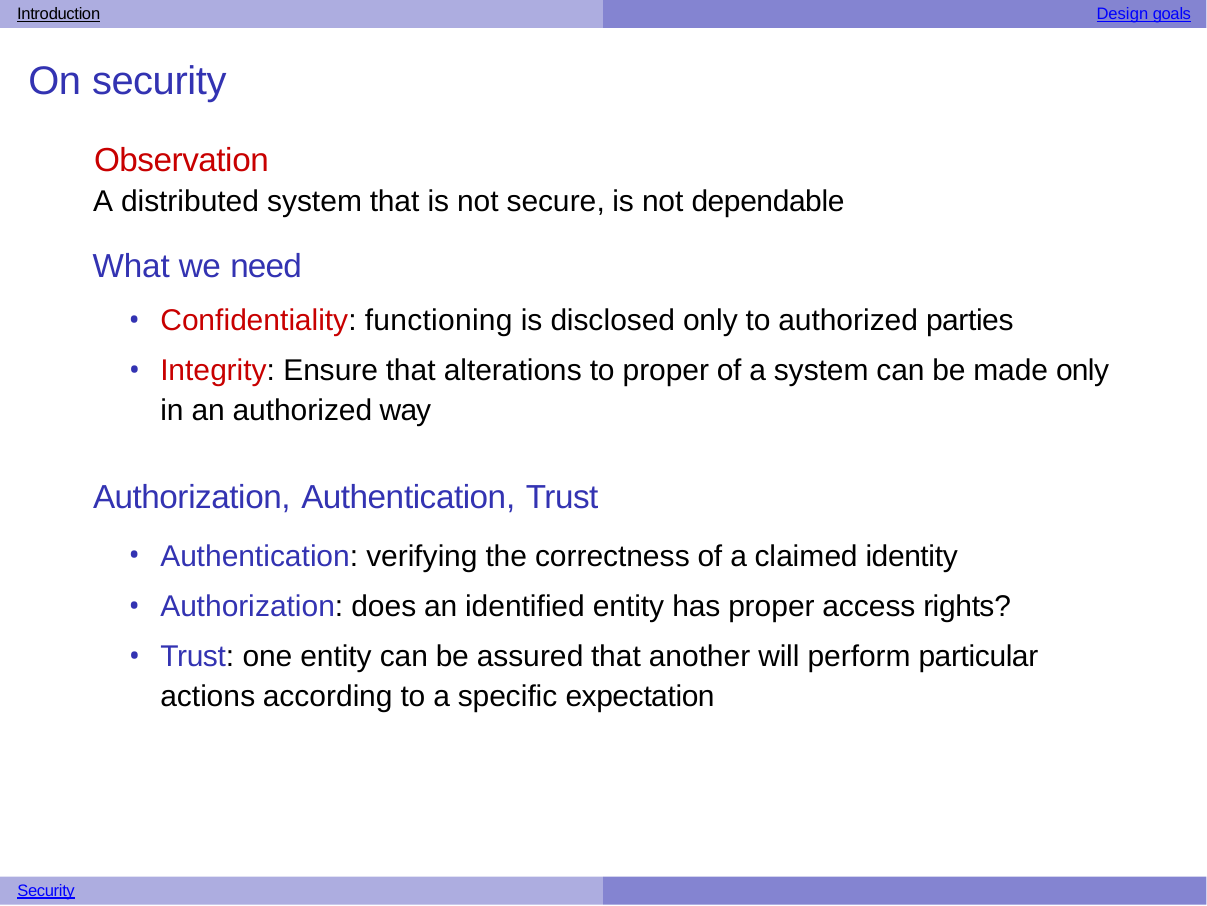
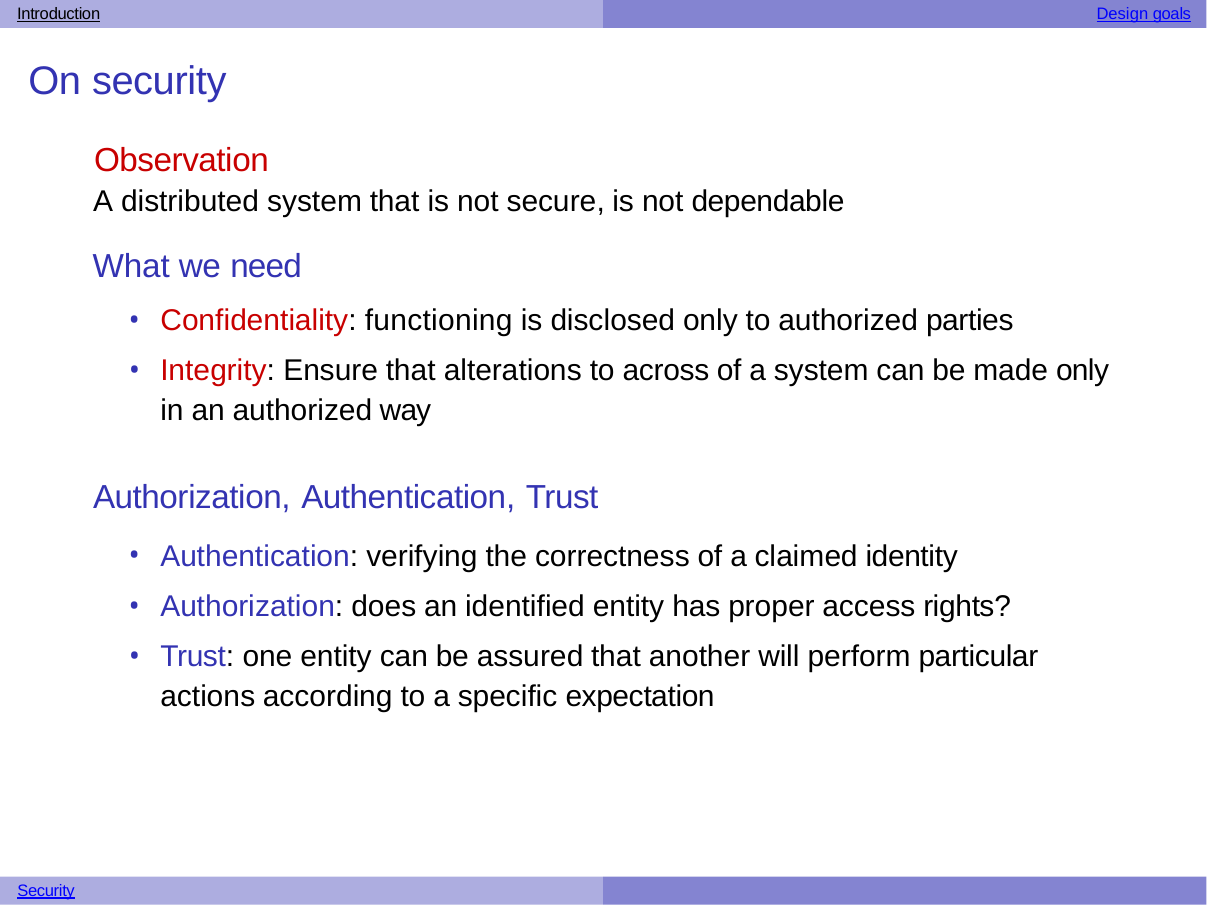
to proper: proper -> across (666, 371)
